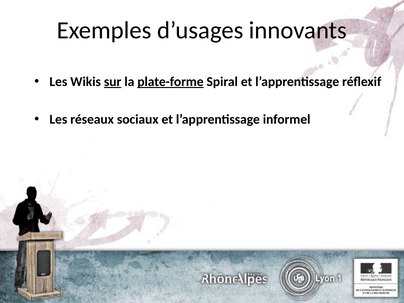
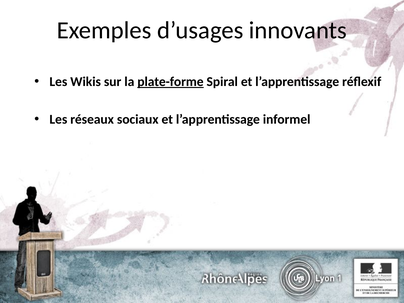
sur underline: present -> none (113, 82)
